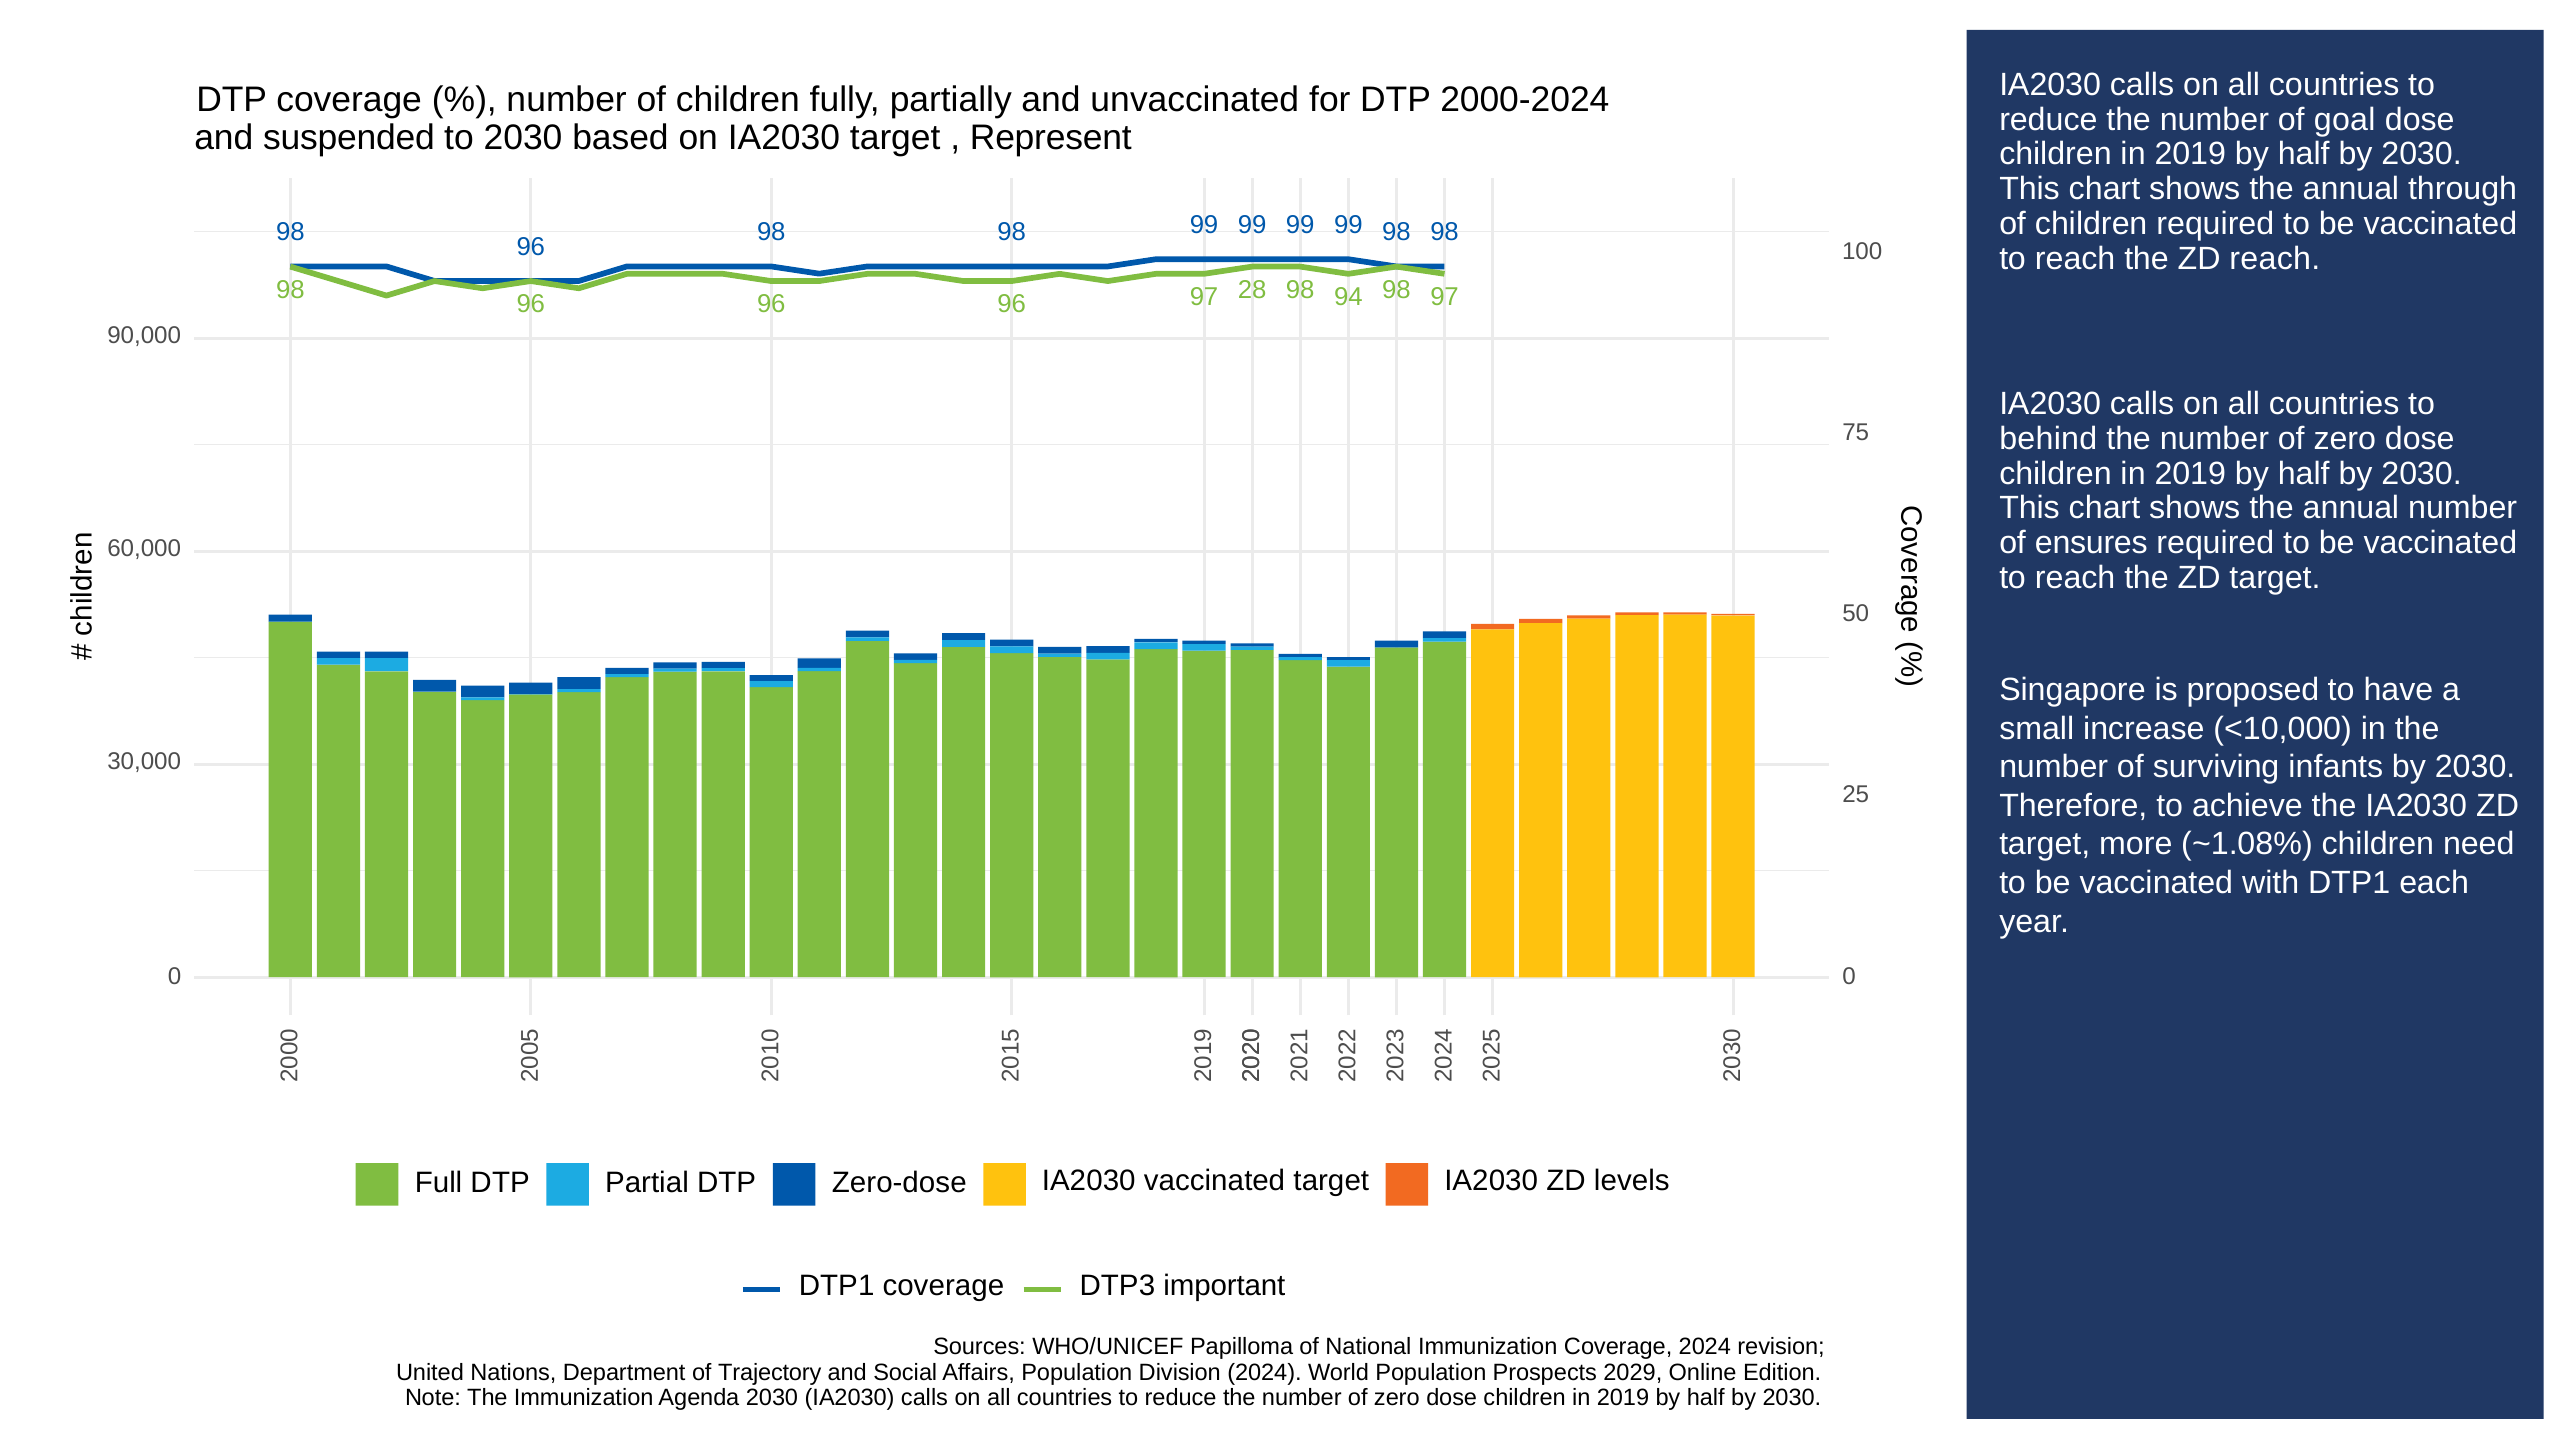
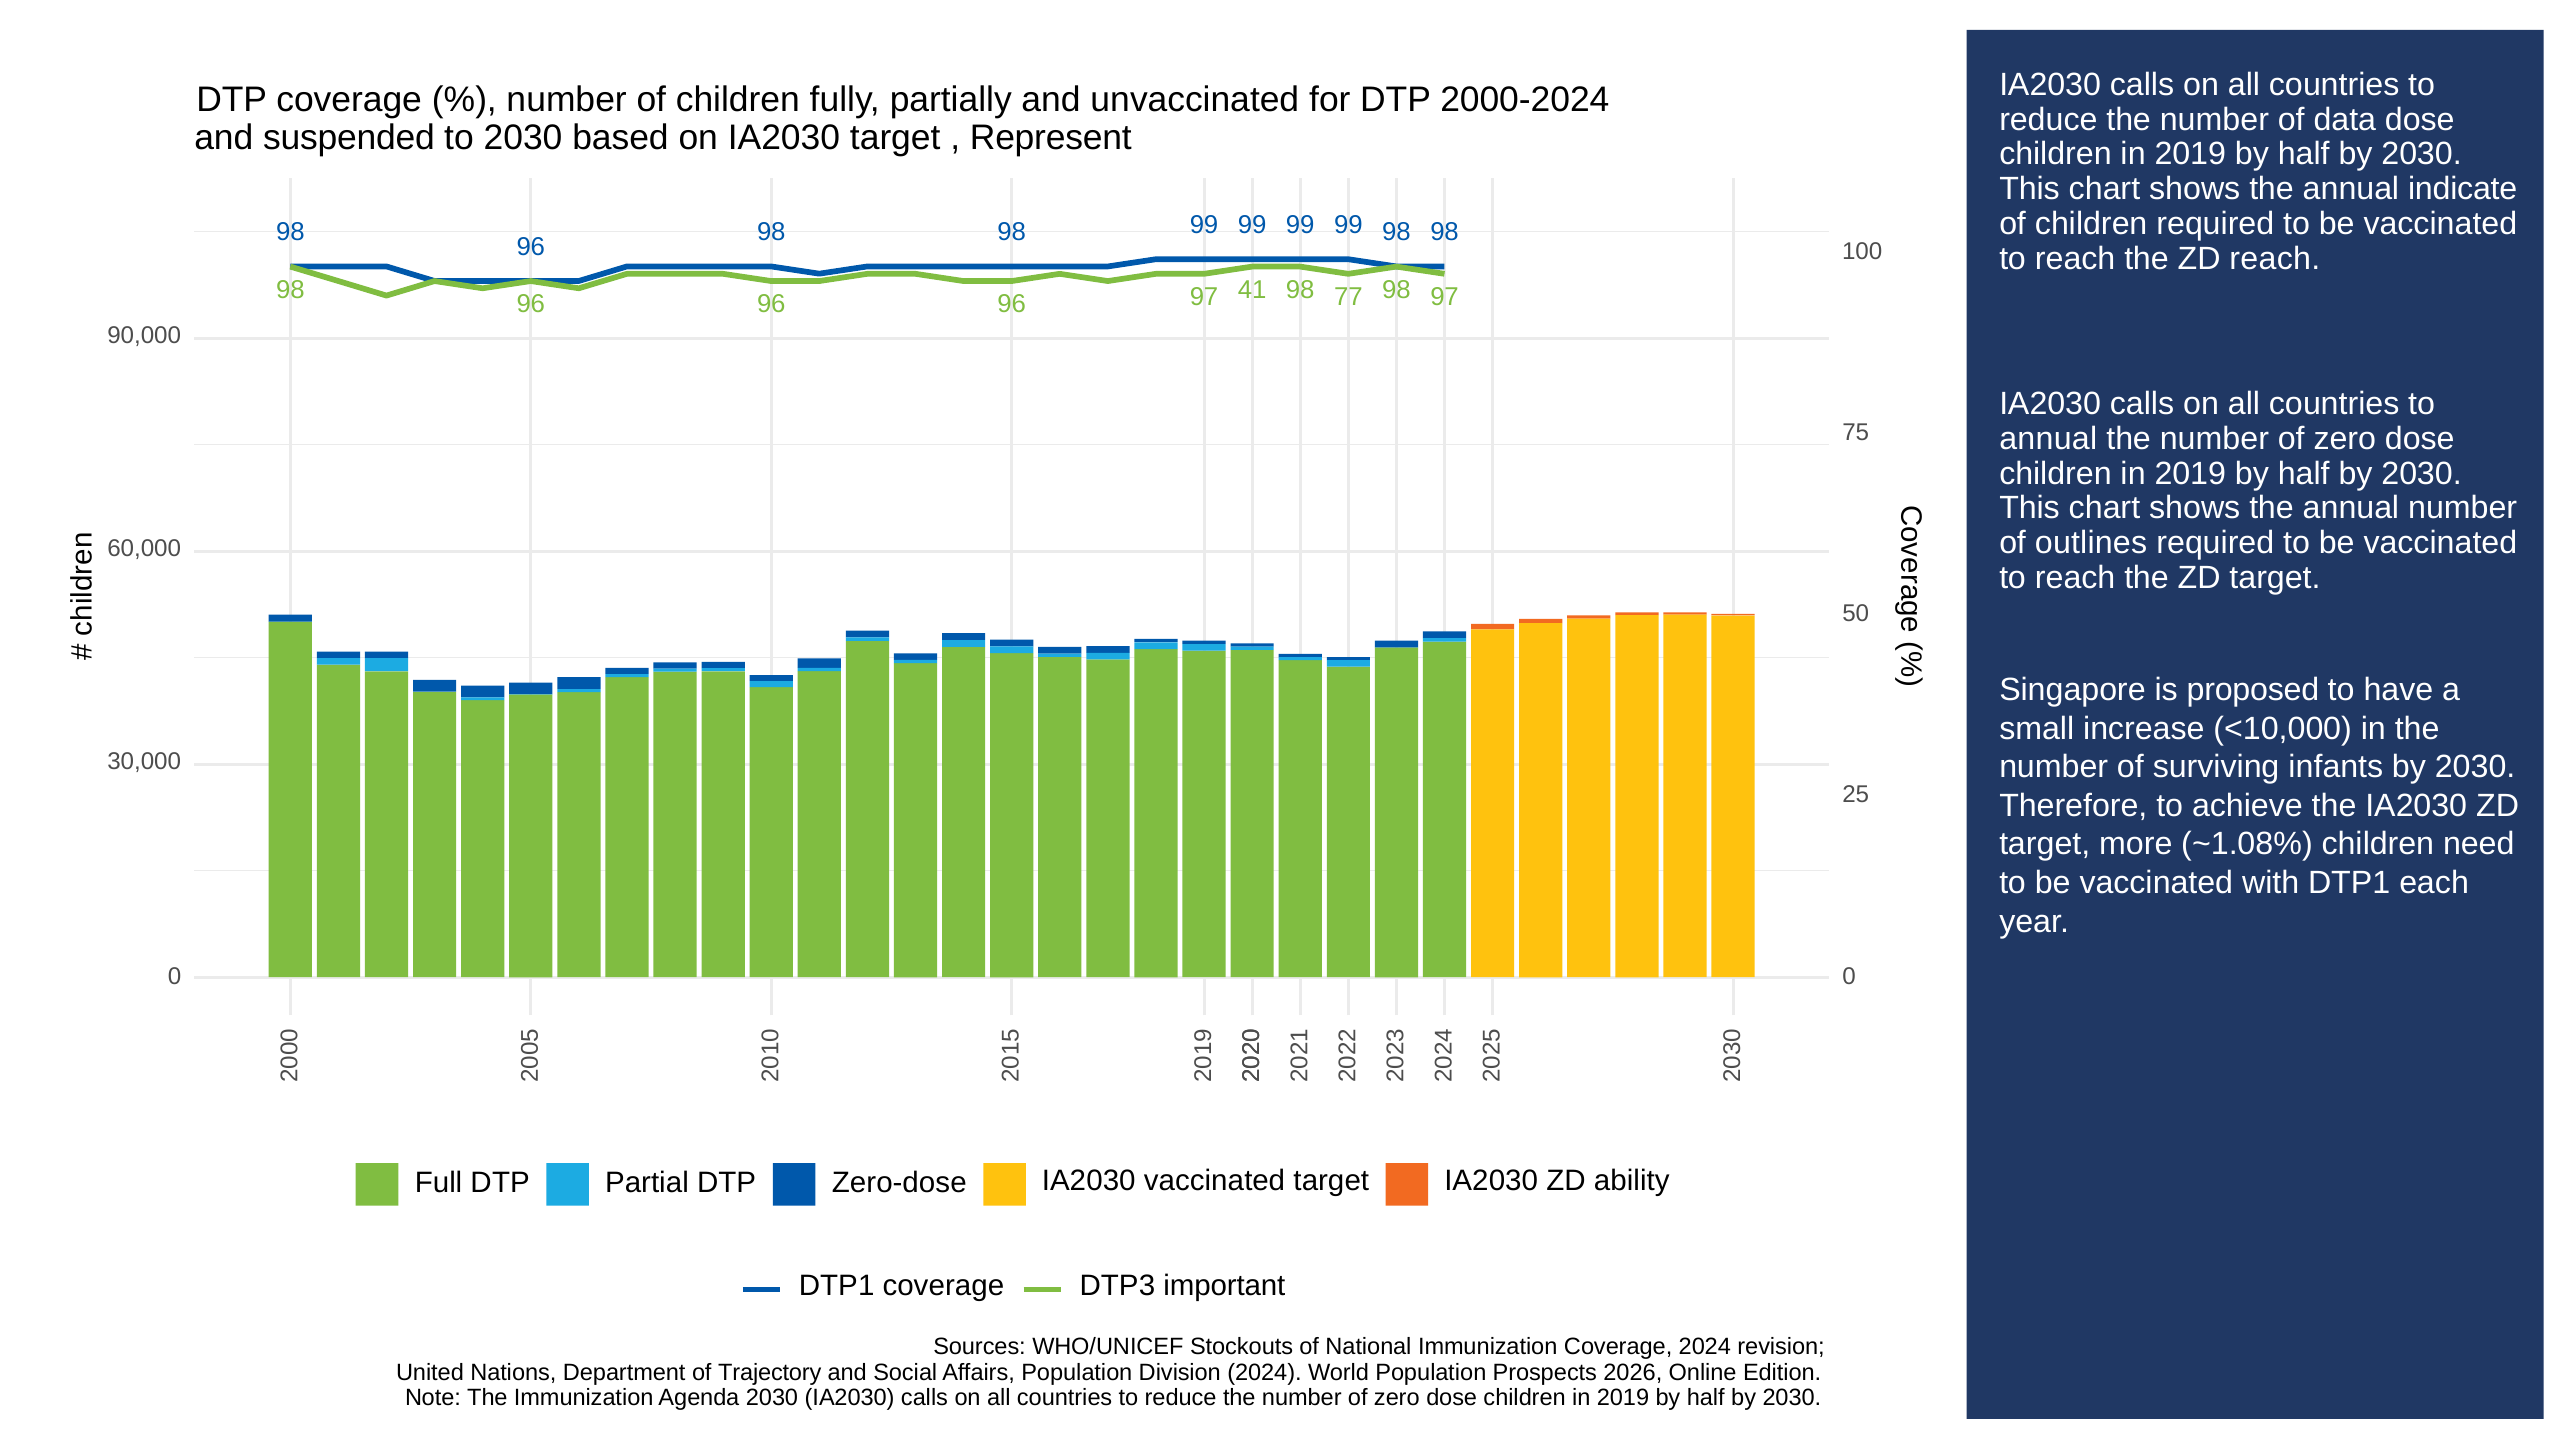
goal: goal -> data (2345, 119)
through: through -> indicate (2463, 189)
28: 28 -> 41 (1252, 290)
94: 94 -> 77 (1348, 297)
behind: behind -> annual (2048, 439)
ensures: ensures -> outlines (2091, 543)
levels: levels -> ability (1632, 1180)
Papilloma: Papilloma -> Stockouts (1242, 1347)
2029: 2029 -> 2026 (1633, 1373)
